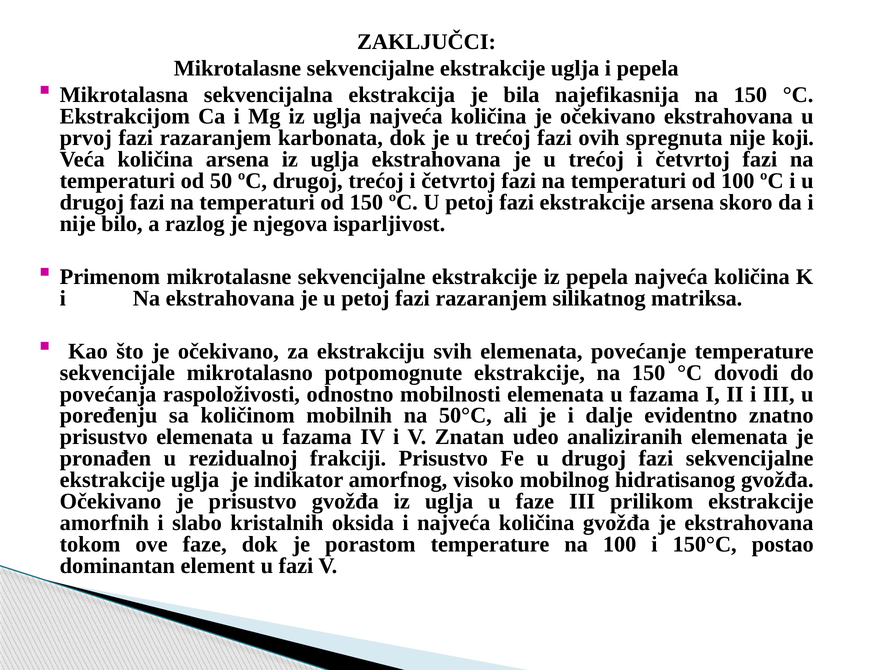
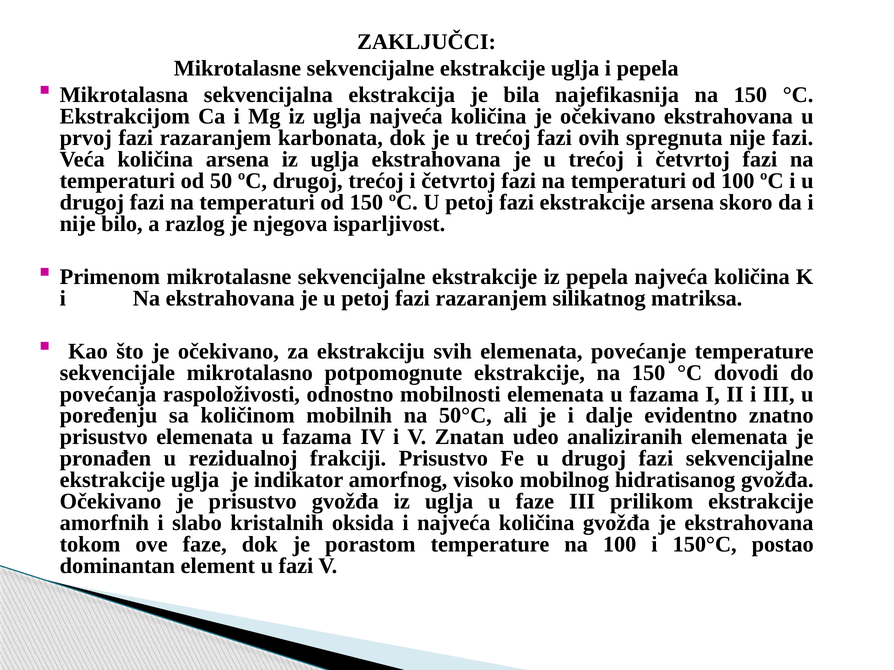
nije koji: koji -> fazi (793, 138)
